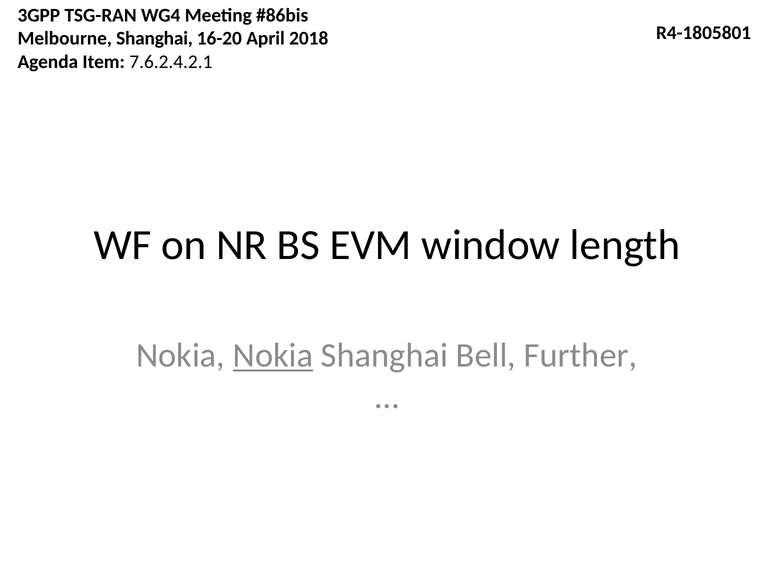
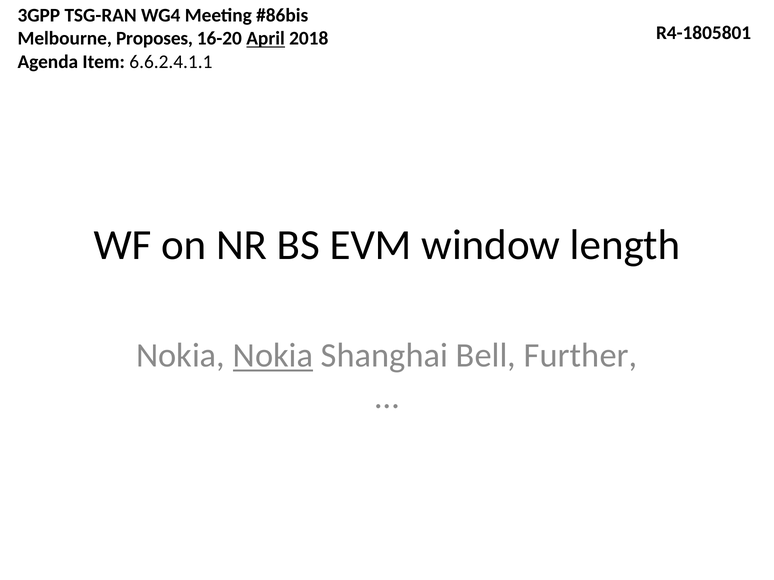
Melbourne Shanghai: Shanghai -> Proposes (154, 39)
April underline: none -> present (266, 39)
7.6.2.4.2.1: 7.6.2.4.2.1 -> 6.6.2.4.1.1 (171, 62)
